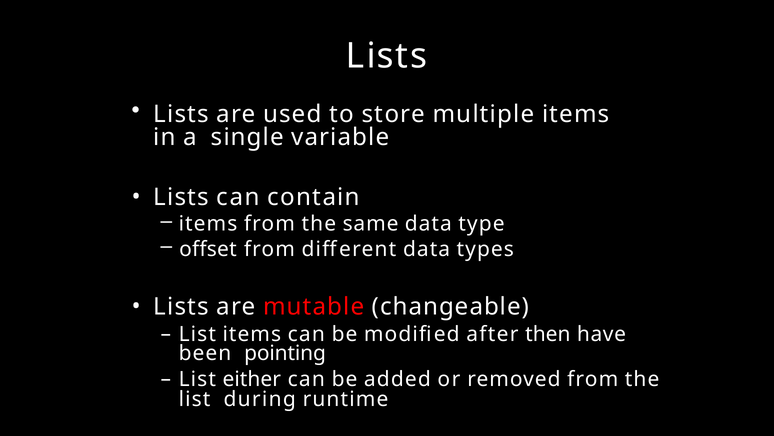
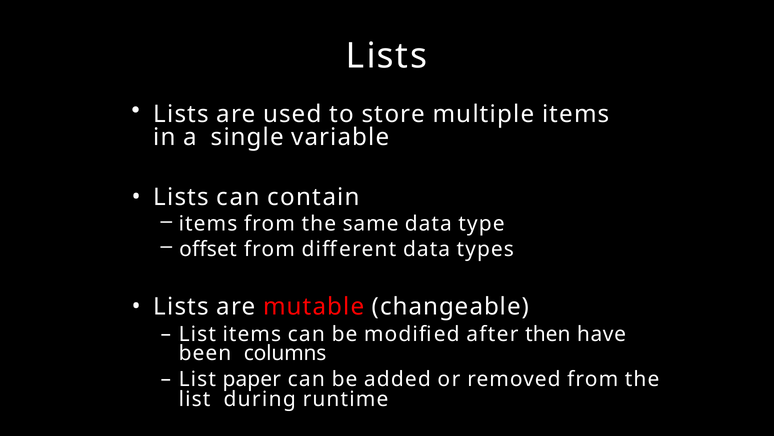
pointing: pointing -> columns (285, 353)
either: either -> paper (252, 379)
